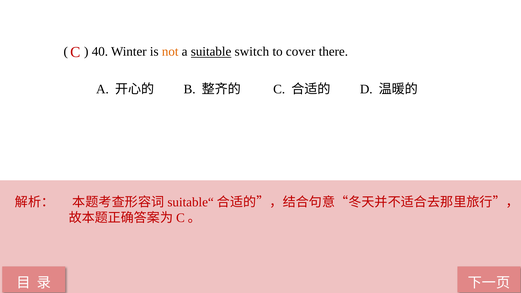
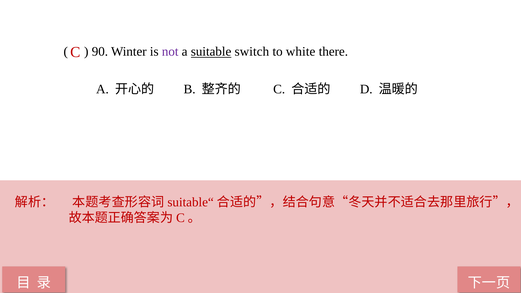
40: 40 -> 90 (100, 52)
not colour: orange -> purple (170, 52)
cover: cover -> white (301, 52)
